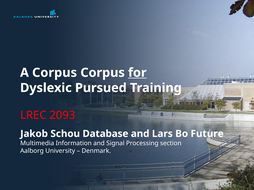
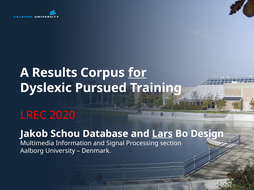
A Corpus: Corpus -> Results (55, 73)
2093: 2093 -> 2020 (62, 116)
Lars underline: none -> present (162, 134)
Future: Future -> Design (207, 134)
